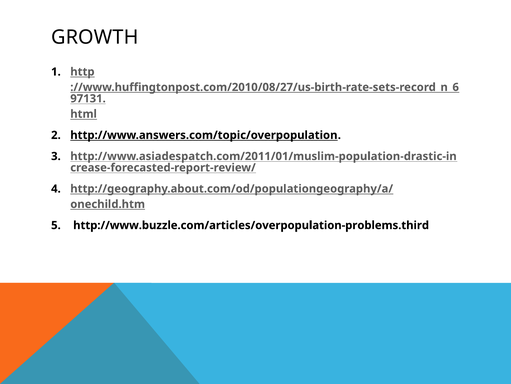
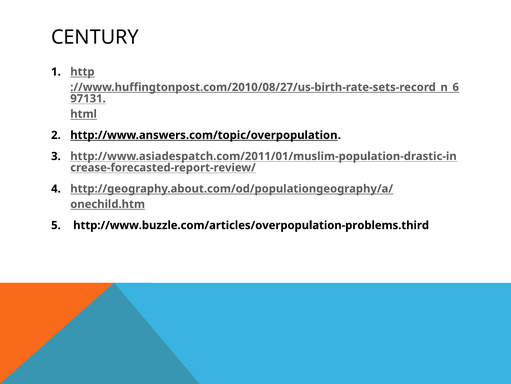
GROWTH: GROWTH -> CENTURY (95, 37)
